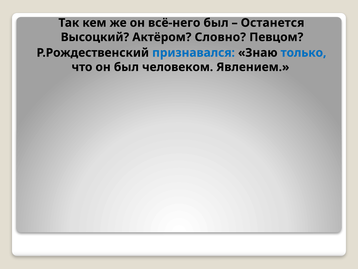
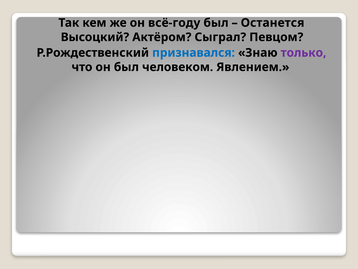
всё-него: всё-него -> всё-году (174, 23)
Словно: Словно -> Сыграл (220, 37)
только colour: blue -> purple (303, 53)
